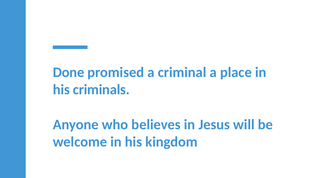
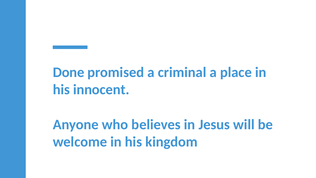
criminals: criminals -> innocent (101, 90)
